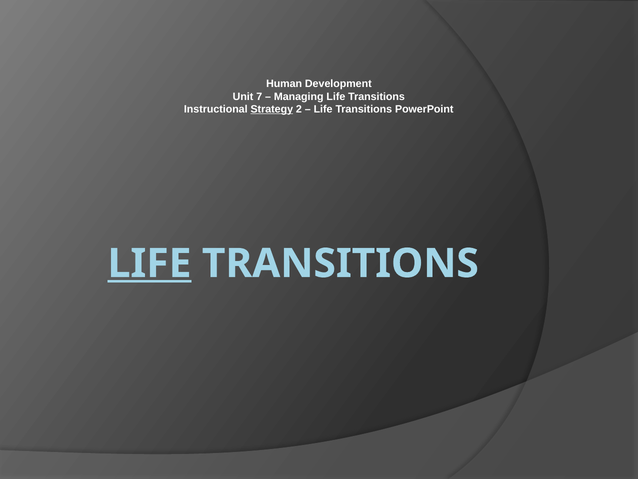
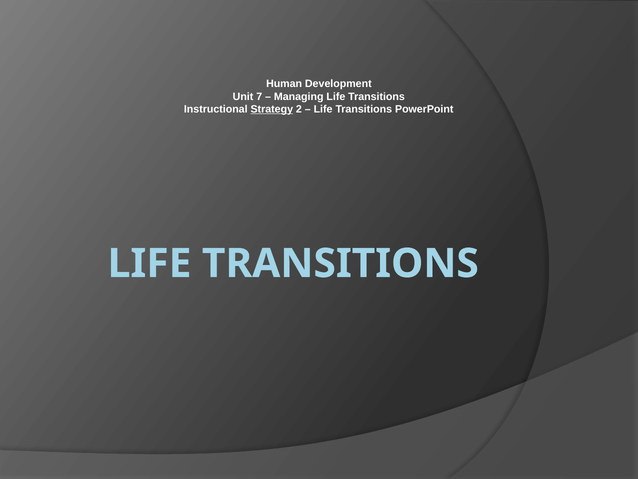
LIFE underline: present -> none (150, 263)
